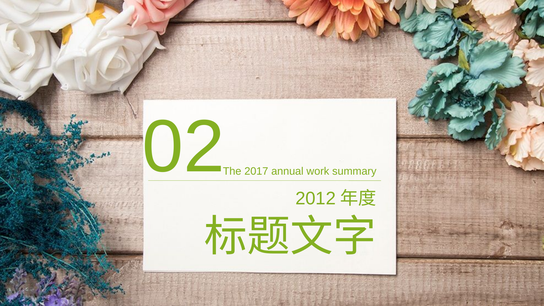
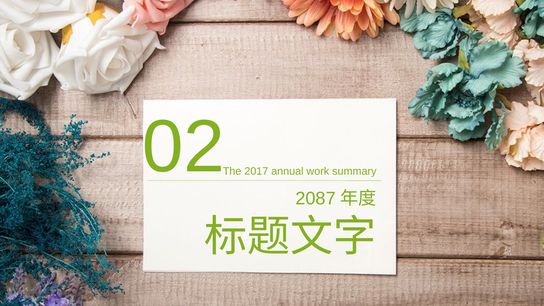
2012: 2012 -> 2087 (316, 199)
